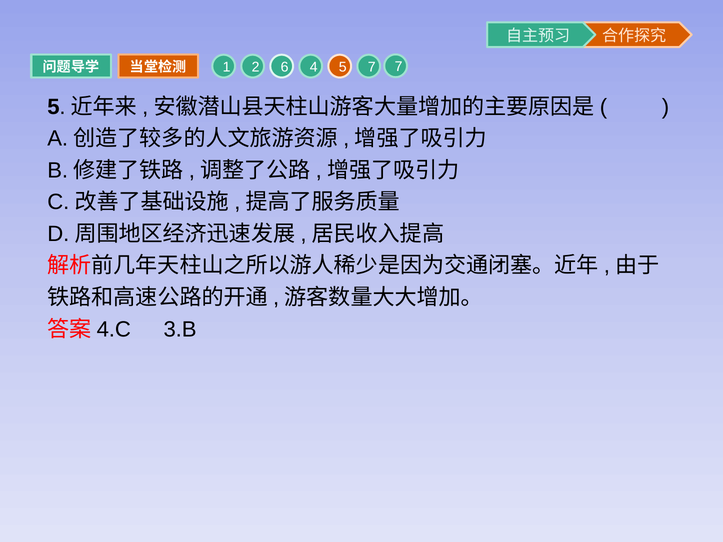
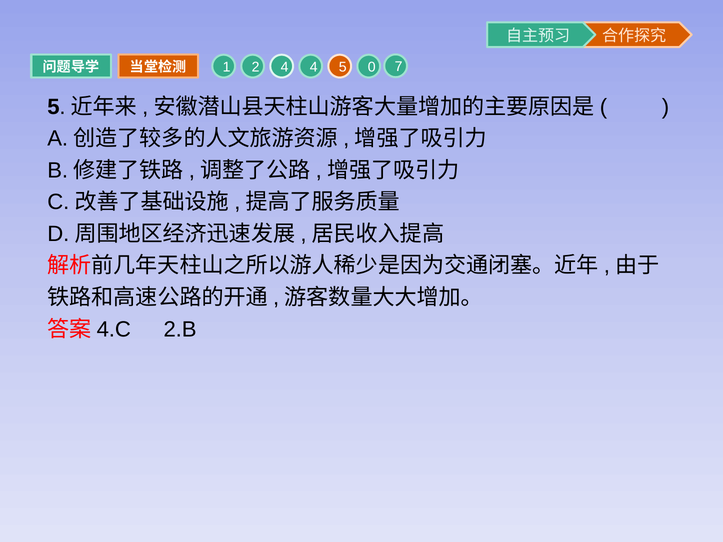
2 6: 6 -> 4 (285, 67)
5 7: 7 -> 0 (372, 67)
3.B: 3.B -> 2.B (180, 329)
